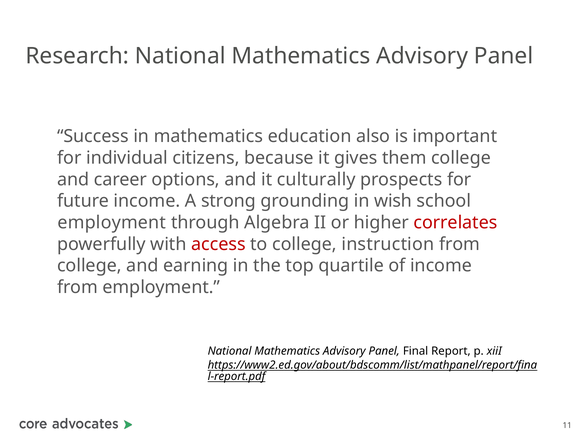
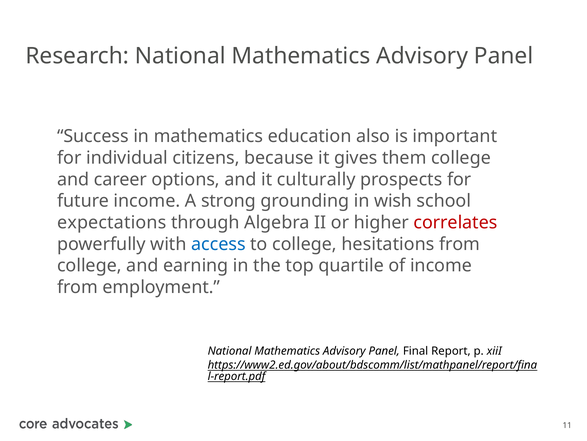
employment: employment -> expectations (112, 222)
access colour: red -> blue (218, 244)
instruction: instruction -> hesitations (388, 244)
